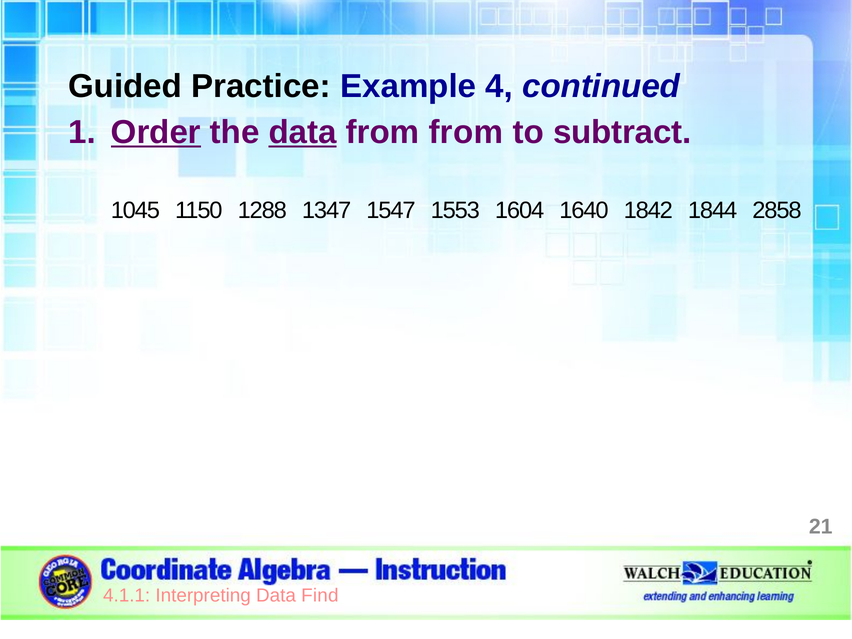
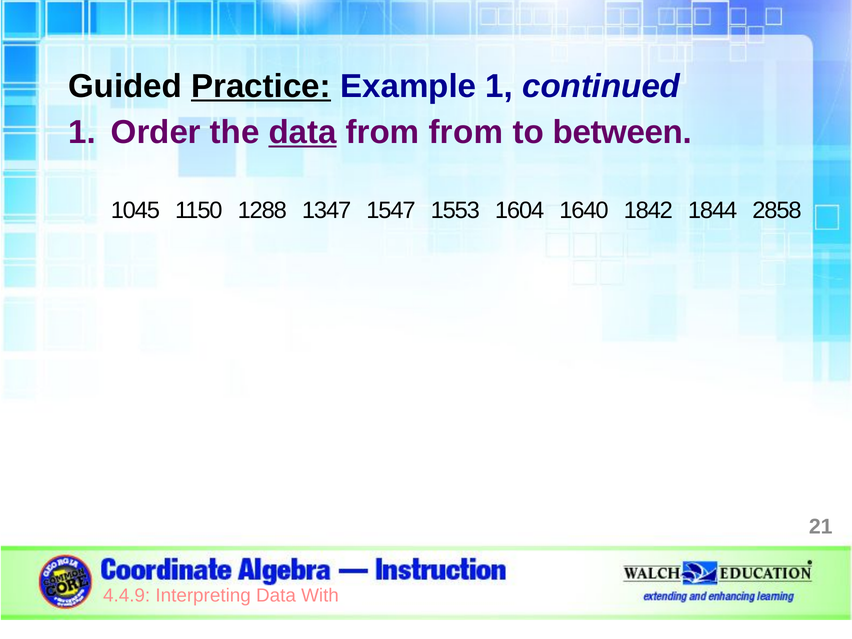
Practice underline: none -> present (261, 86)
Example 4: 4 -> 1 (499, 86)
Order underline: present -> none (156, 132)
subtract: subtract -> between (622, 132)
4.1.1: 4.1.1 -> 4.4.9 (127, 596)
Find: Find -> With (320, 596)
